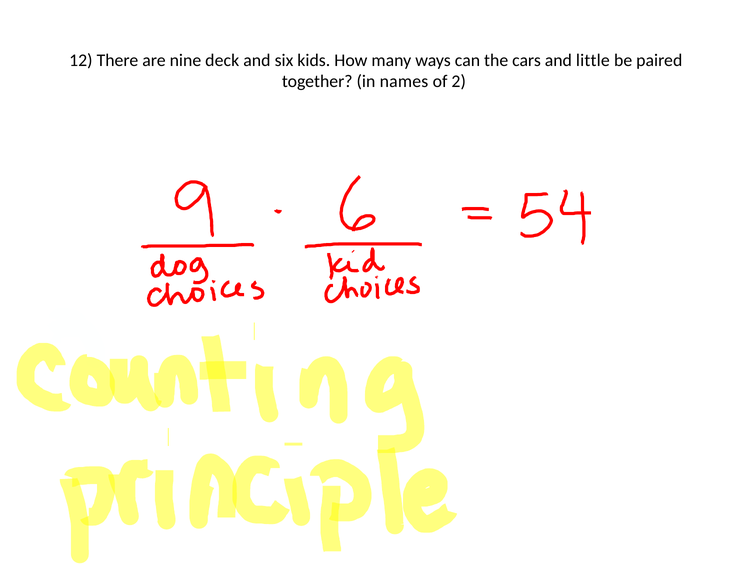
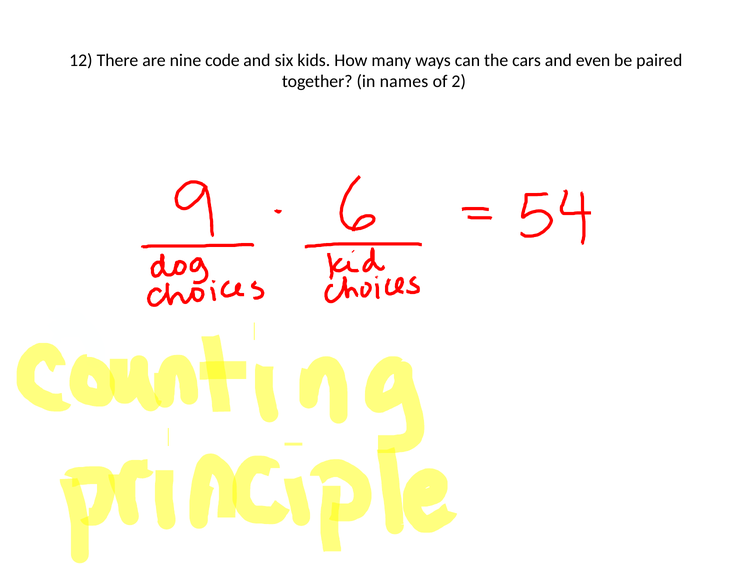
deck: deck -> code (222, 60)
little: little -> even (593, 60)
